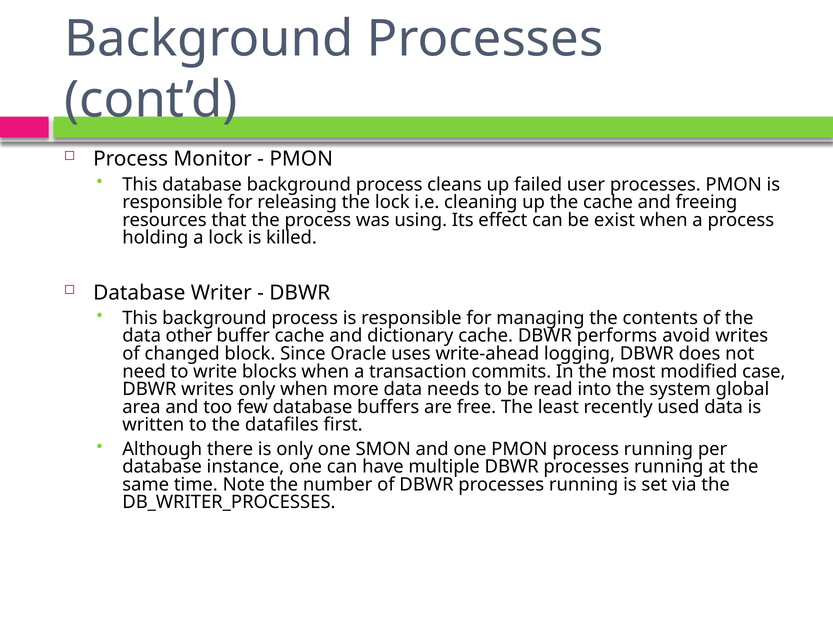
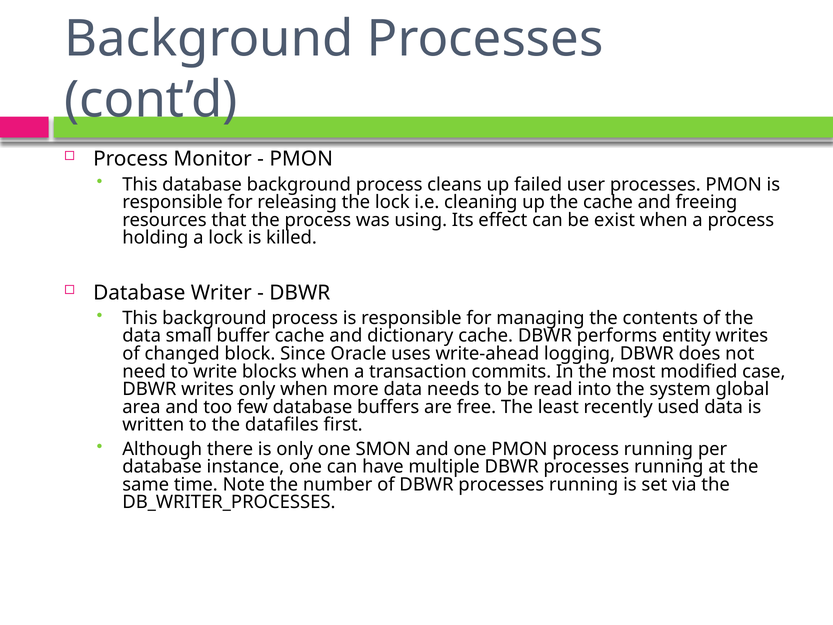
other: other -> small (189, 336)
avoid: avoid -> entity (686, 336)
